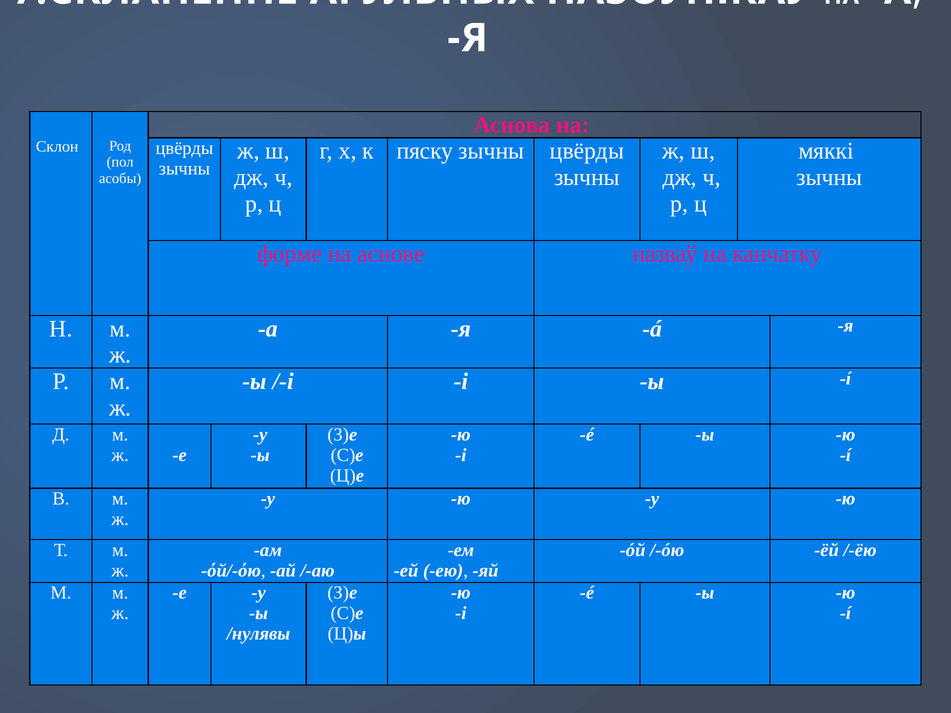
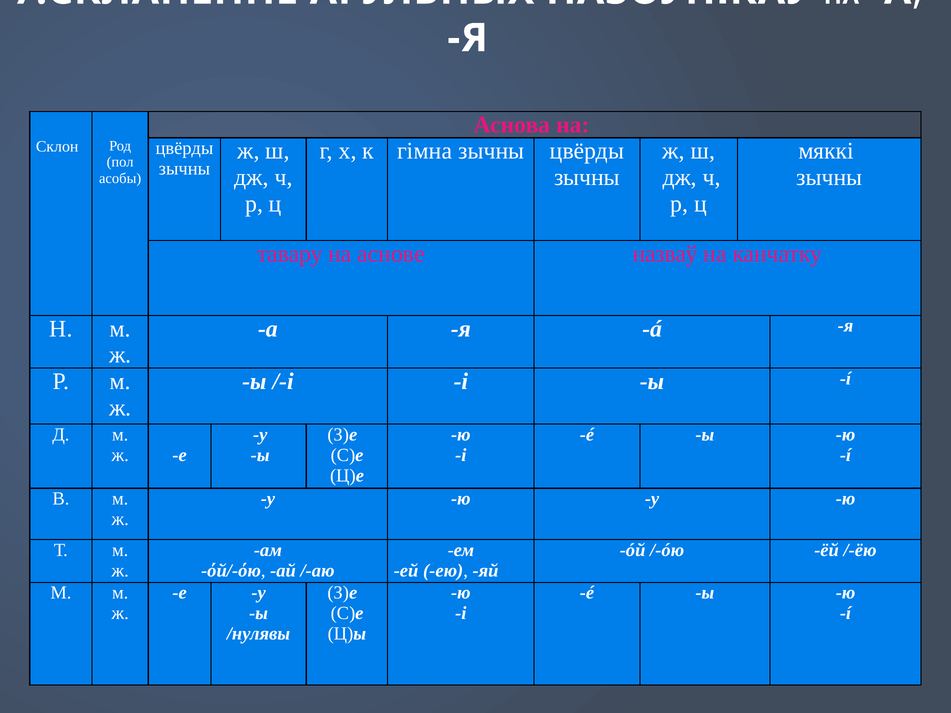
пяску: пяску -> гімна (425, 151)
форме: форме -> тавару (290, 254)
